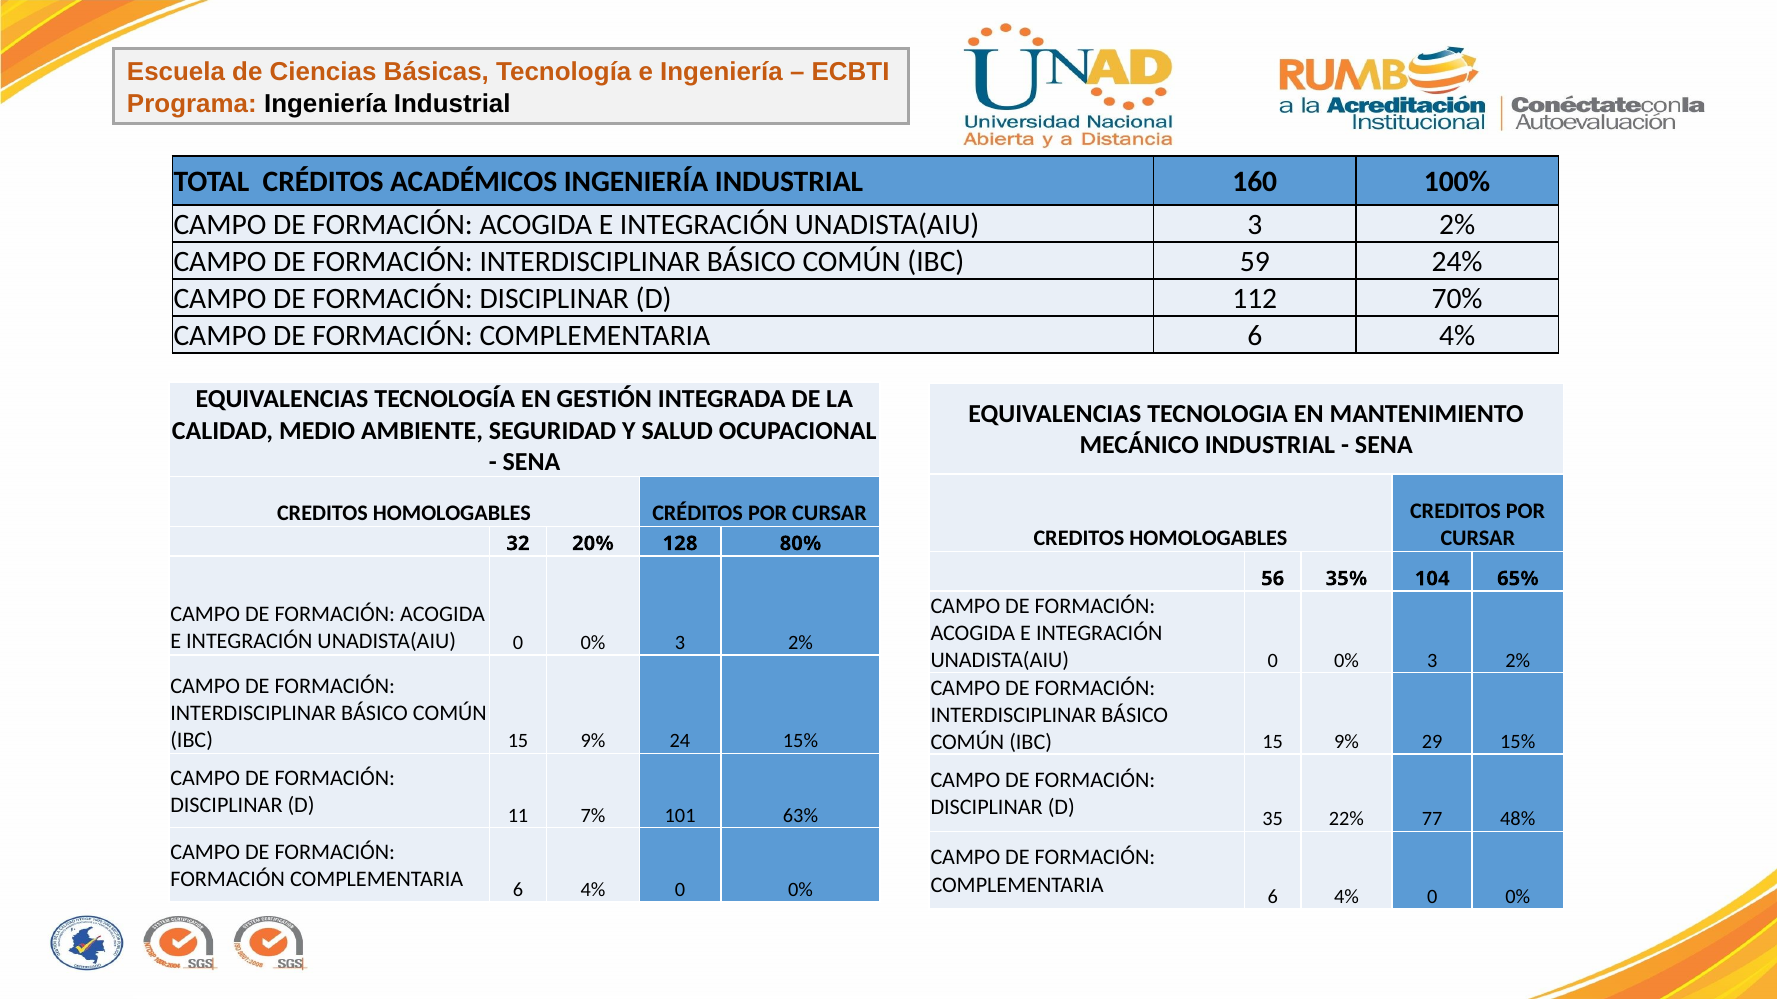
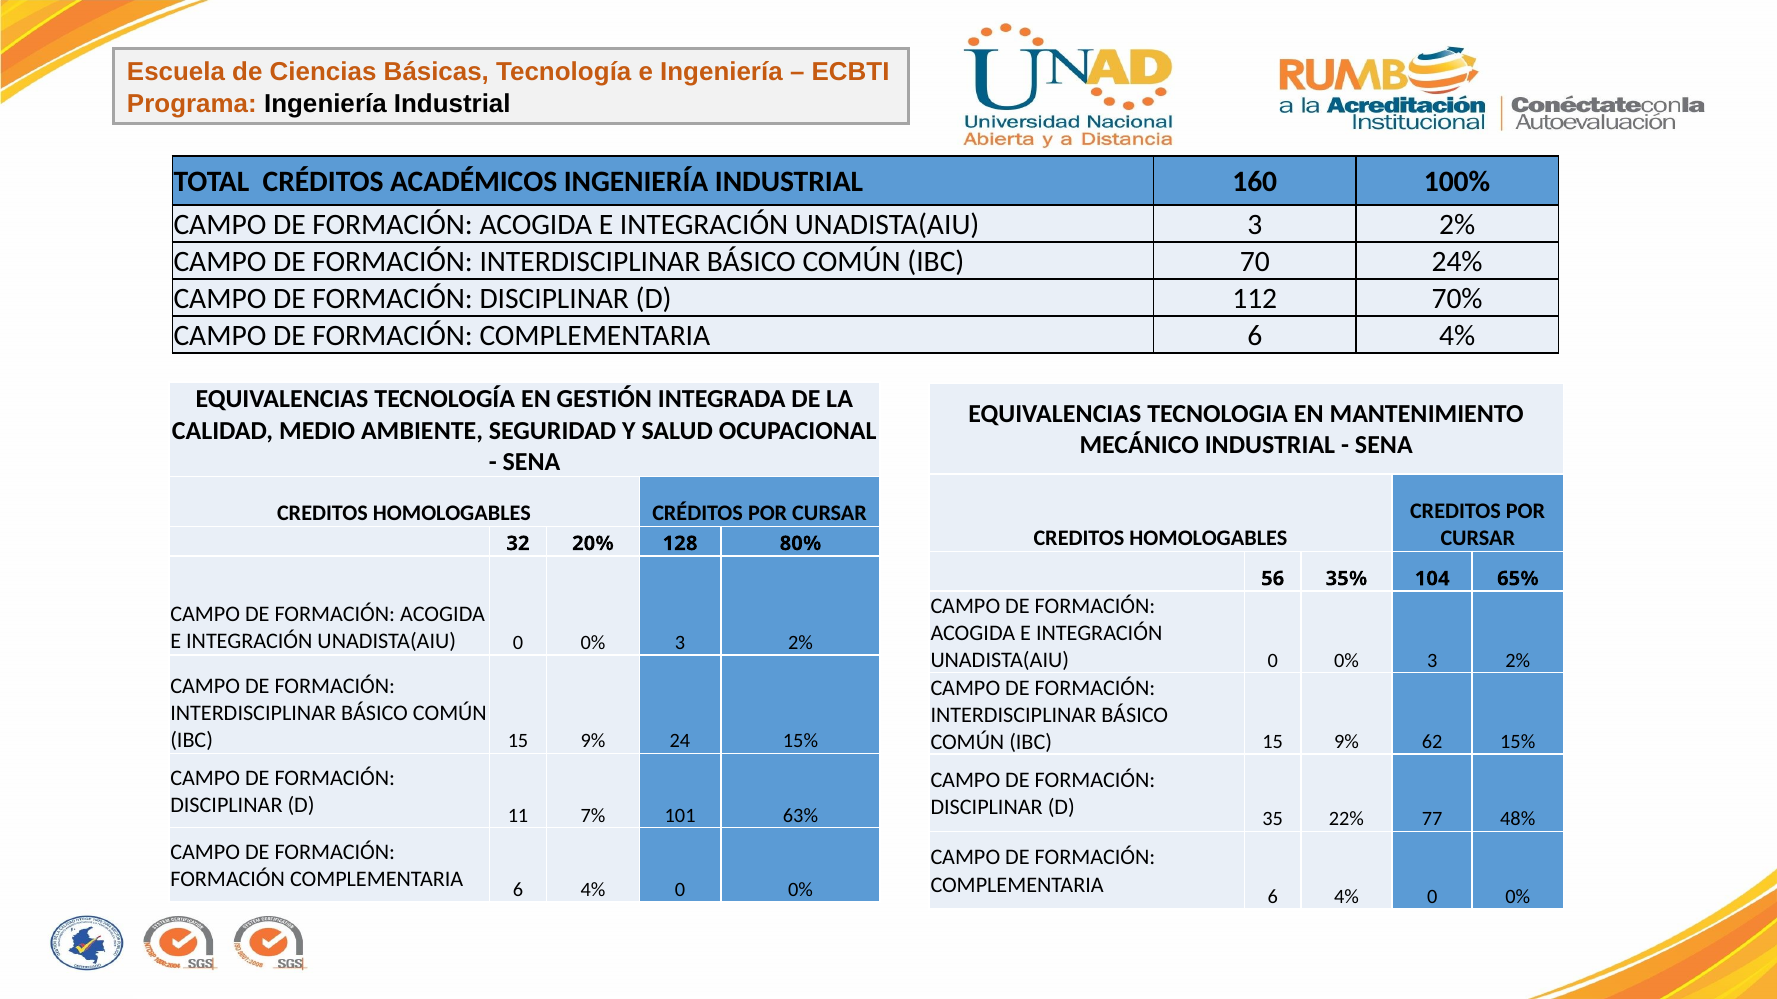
59: 59 -> 70 (1255, 262)
29: 29 -> 62 (1432, 742)
